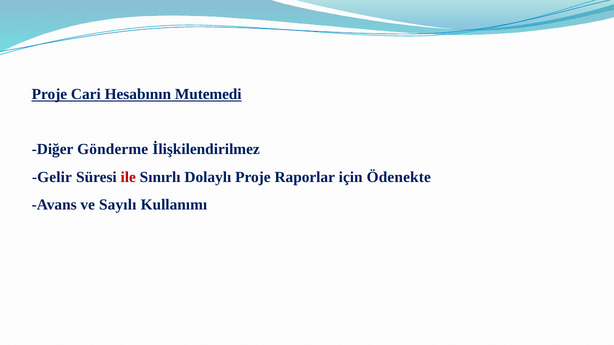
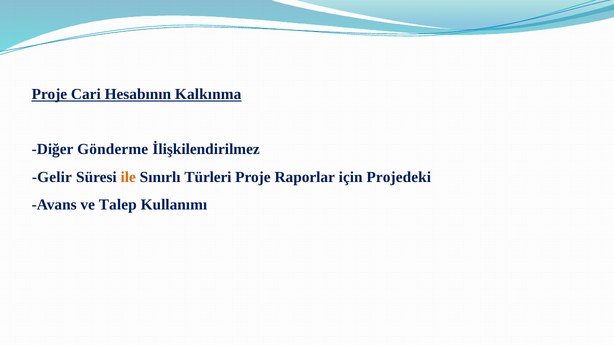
Mutemedi: Mutemedi -> Kalkınma (208, 94)
ile colour: red -> orange (128, 177)
Dolaylı: Dolaylı -> Türleri (208, 177)
Ödenekte: Ödenekte -> Projedeki (399, 177)
Sayılı: Sayılı -> Talep (118, 205)
